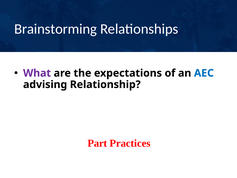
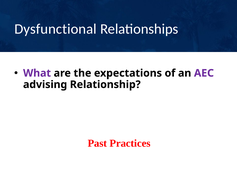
Brainstorming: Brainstorming -> Dysfunctional (55, 29)
AEC colour: blue -> purple (204, 73)
Part: Part -> Past (97, 143)
